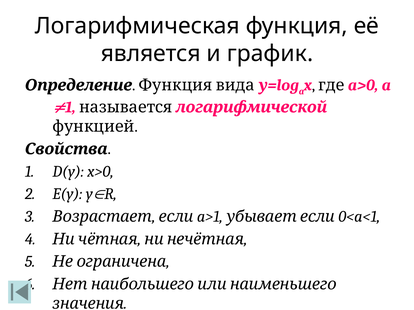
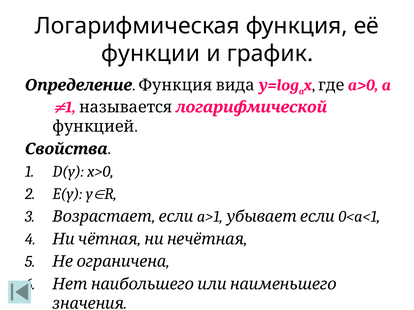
является: является -> функции (151, 54)
